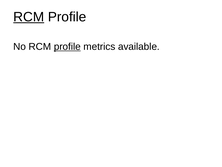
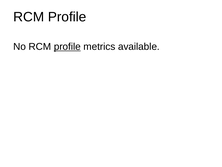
RCM underline: present -> none (29, 17)
